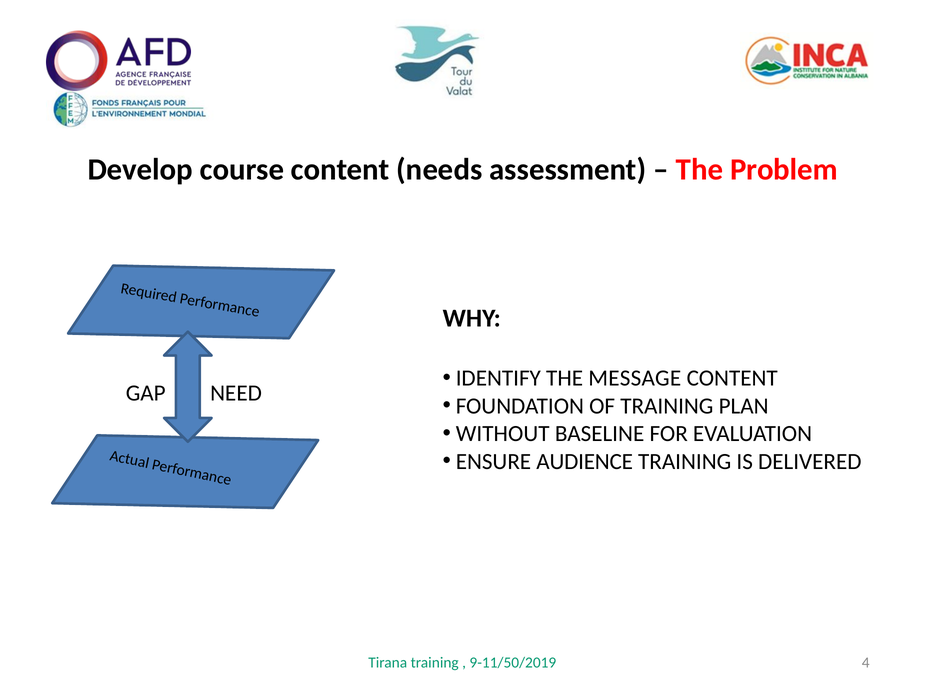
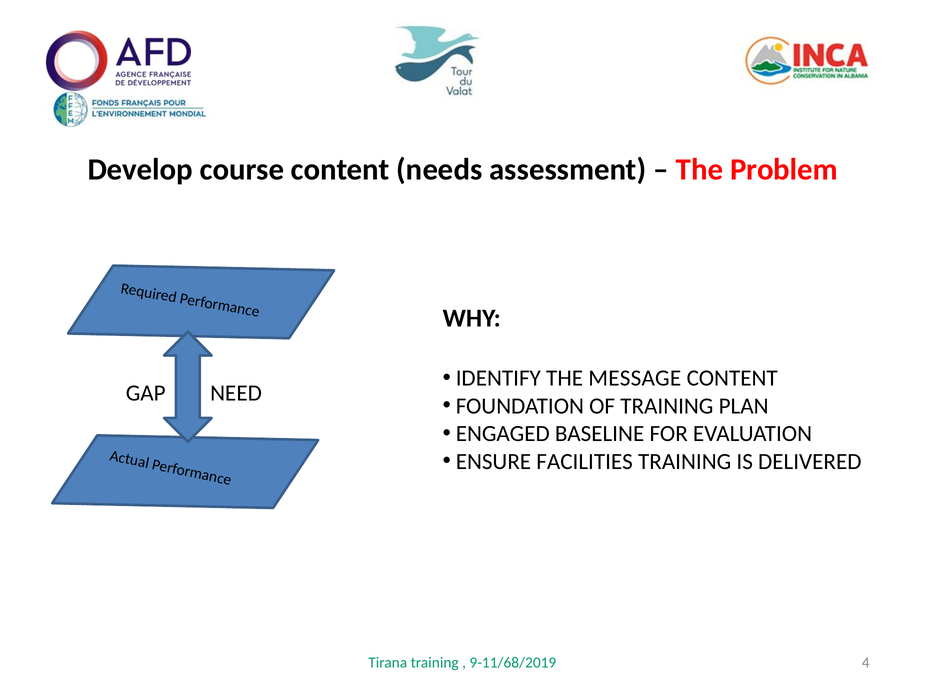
WITHOUT: WITHOUT -> ENGAGED (503, 433)
AUDIENCE: AUDIENCE -> FACILITIES (585, 461)
9-11/50/2019: 9-11/50/2019 -> 9-11/68/2019 (513, 663)
